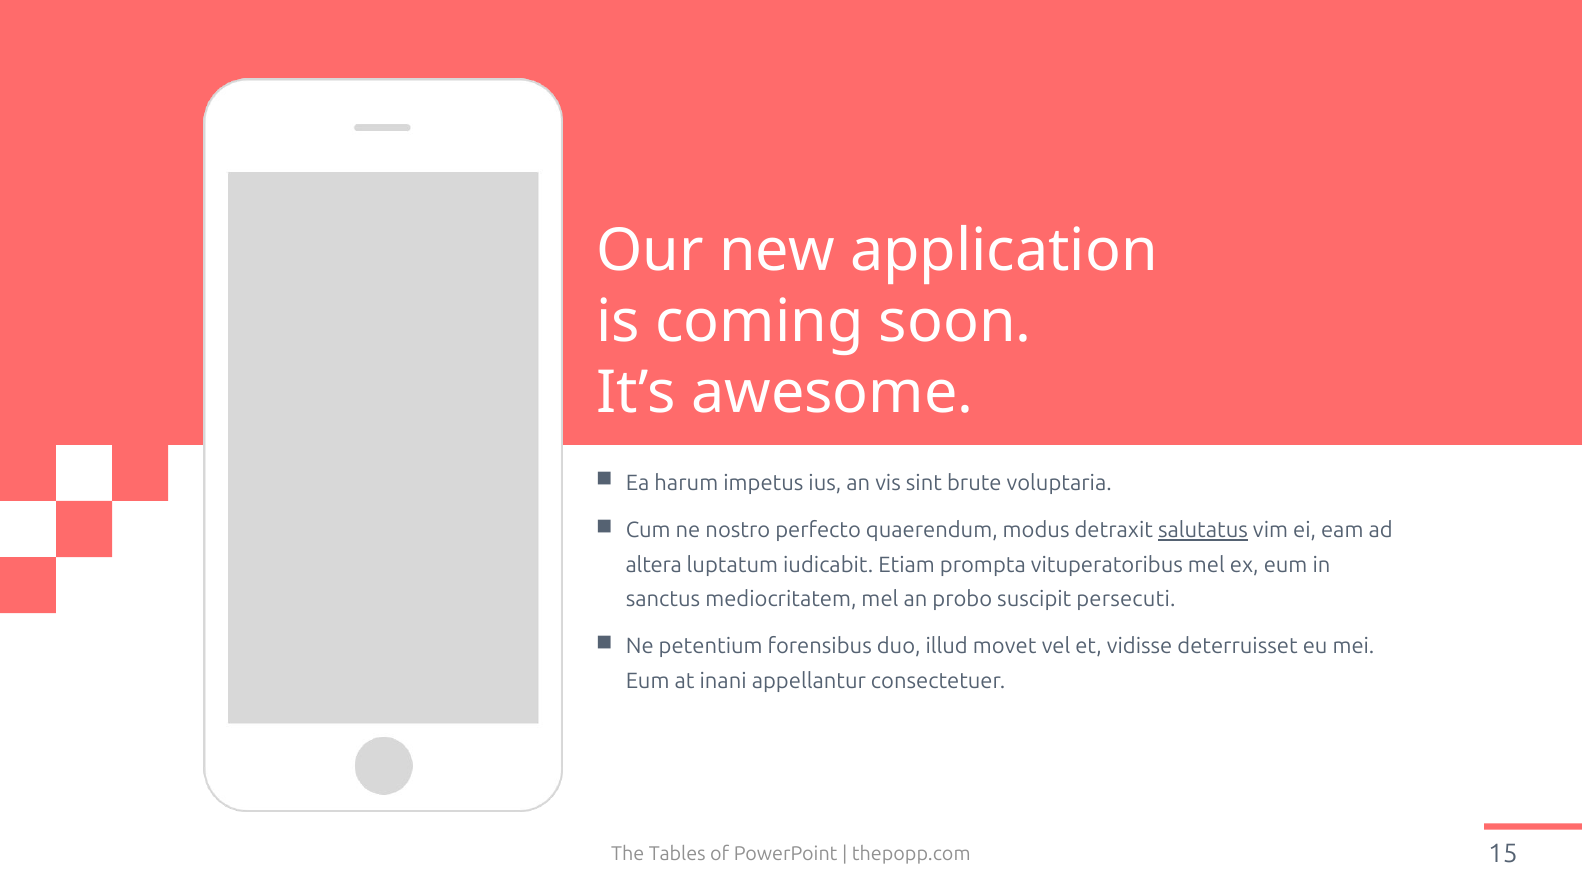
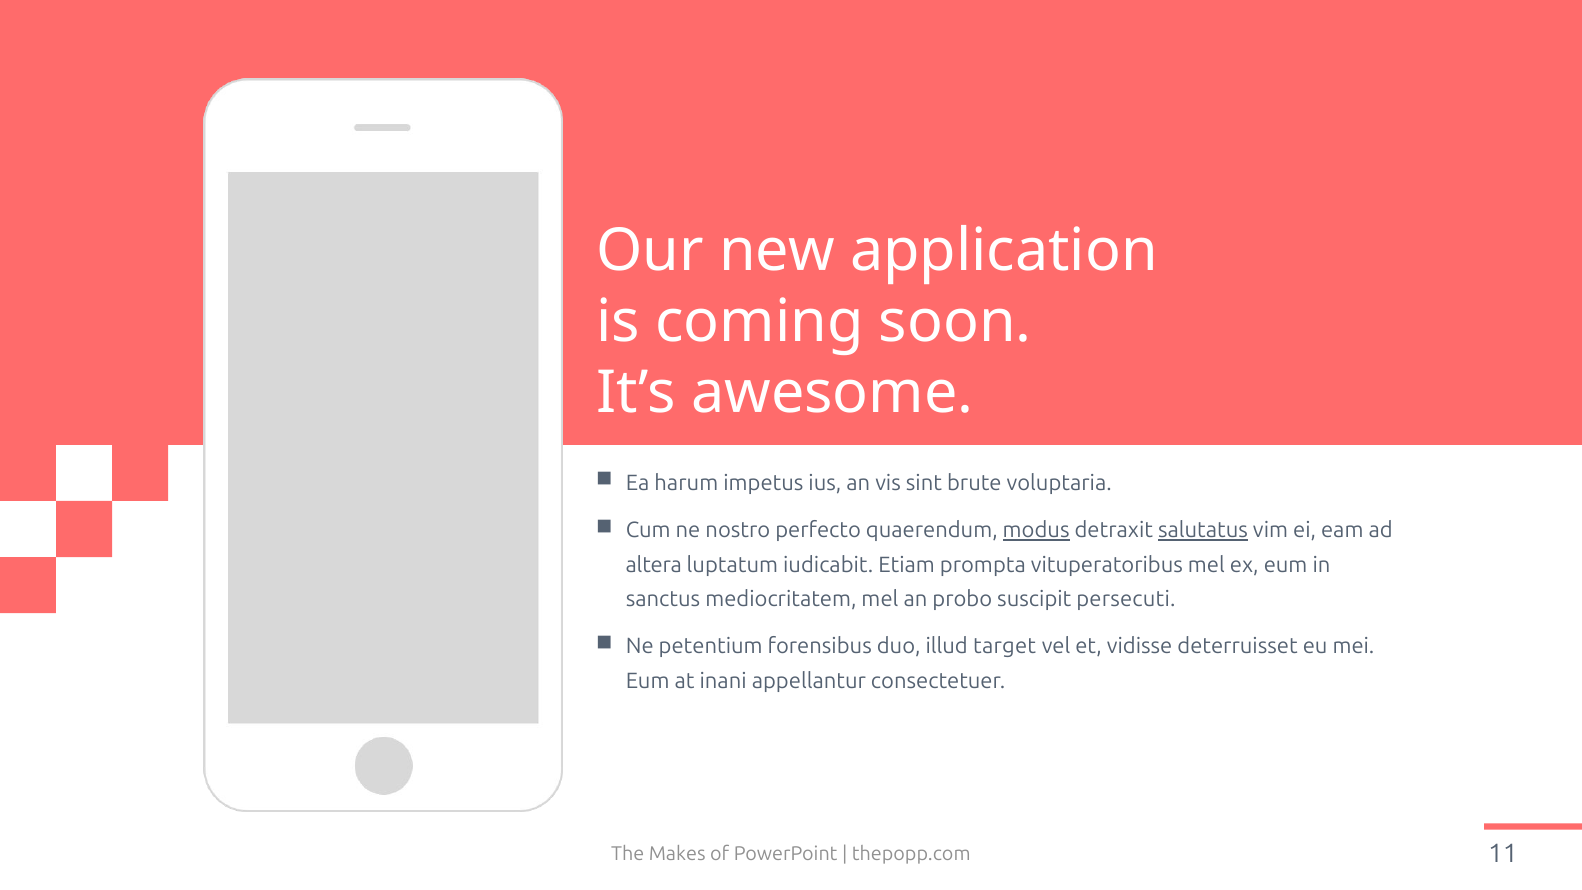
modus underline: none -> present (1036, 530)
movet: movet -> target (1005, 646)
Tables: Tables -> Makes (677, 854)
15: 15 -> 11 (1503, 853)
